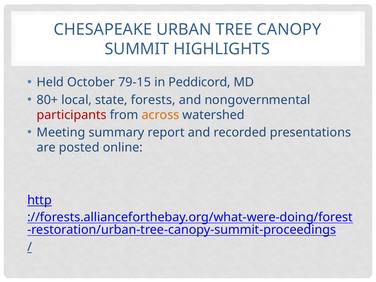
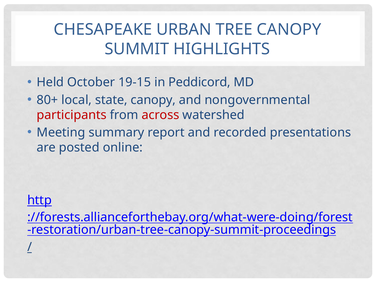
79-15: 79-15 -> 19-15 (135, 82)
state forests: forests -> canopy (153, 100)
across colour: orange -> red (160, 115)
